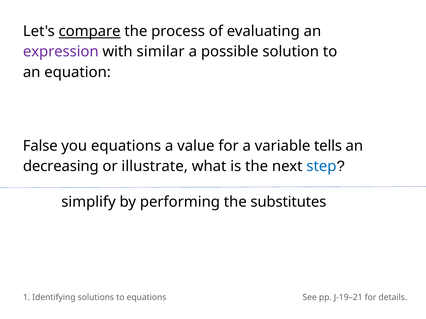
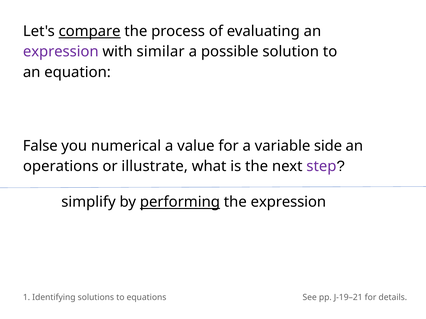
you equations: equations -> numerical (126, 146)
tells: tells -> side (328, 146)
decreasing: decreasing -> operations (61, 167)
step colour: blue -> purple (321, 167)
performing underline: none -> present (180, 202)
the substitutes: substitutes -> expression (288, 202)
